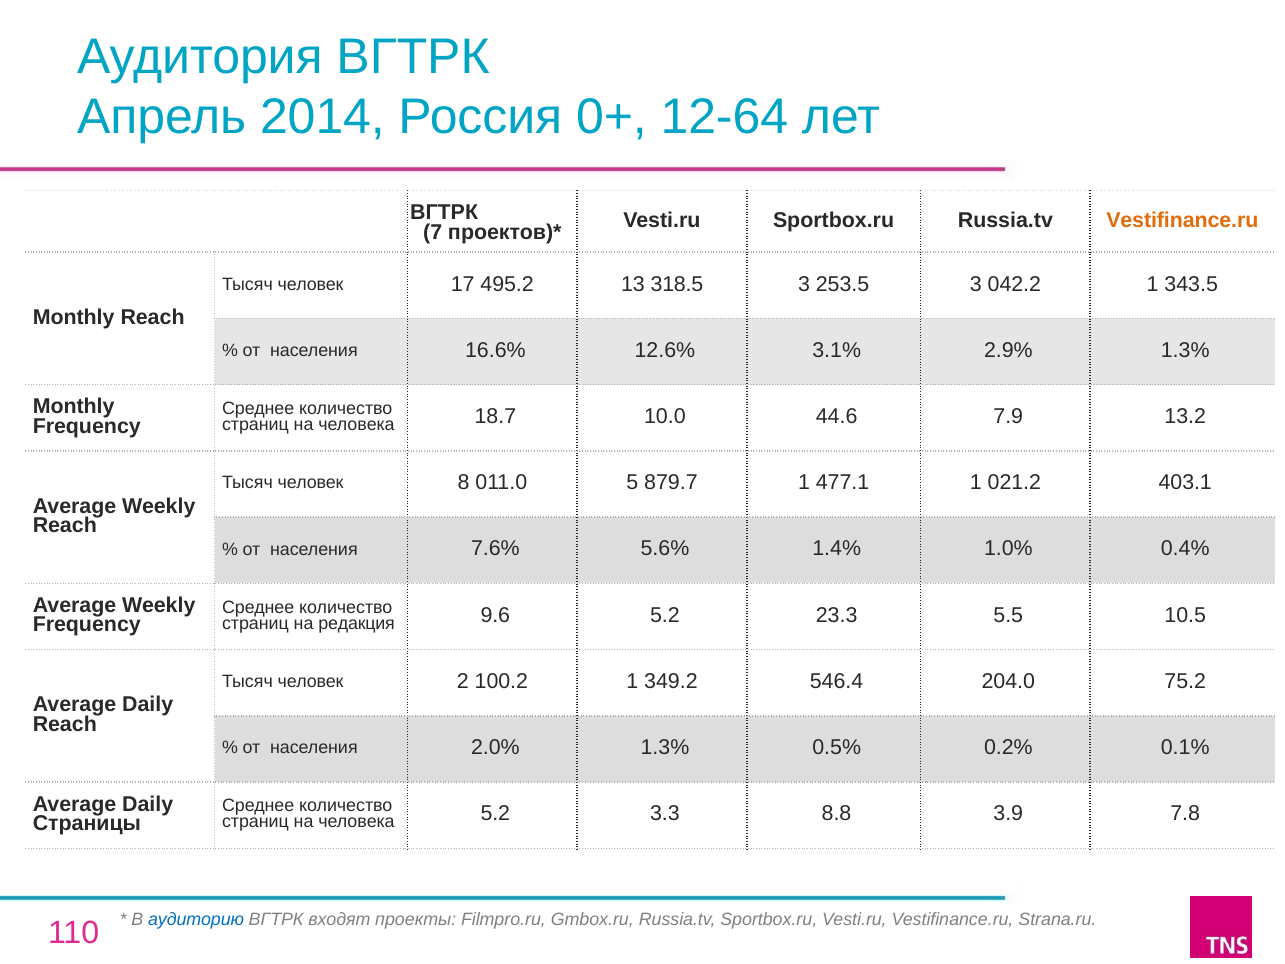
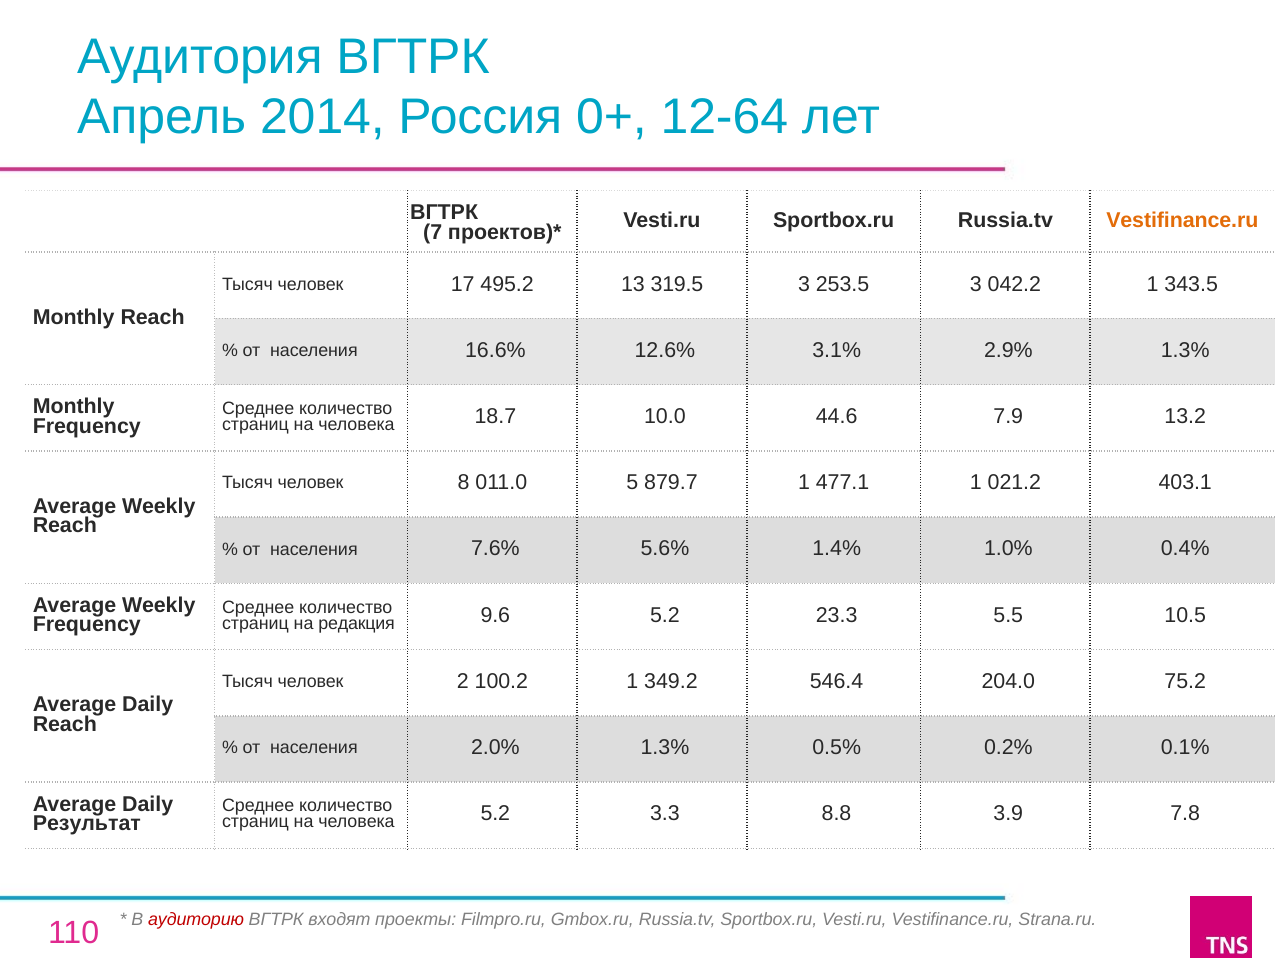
318.5: 318.5 -> 319.5 (677, 284)
Страницы: Страницы -> Результат (87, 823)
аудиторию colour: blue -> red (196, 920)
